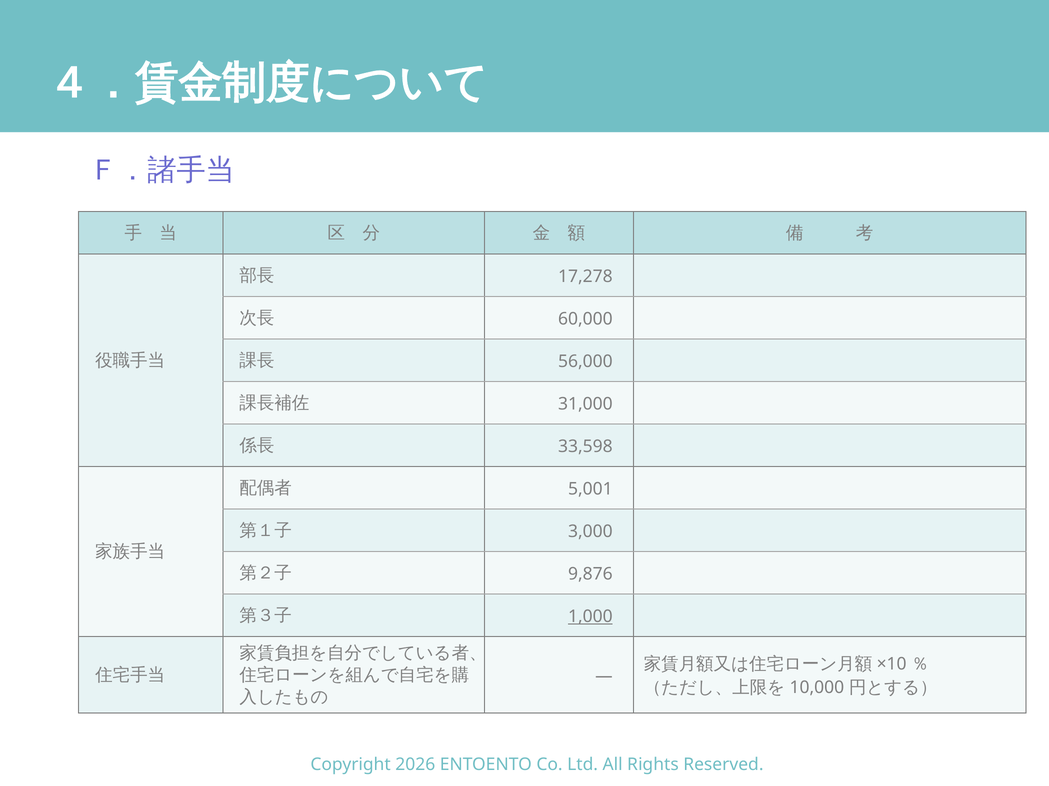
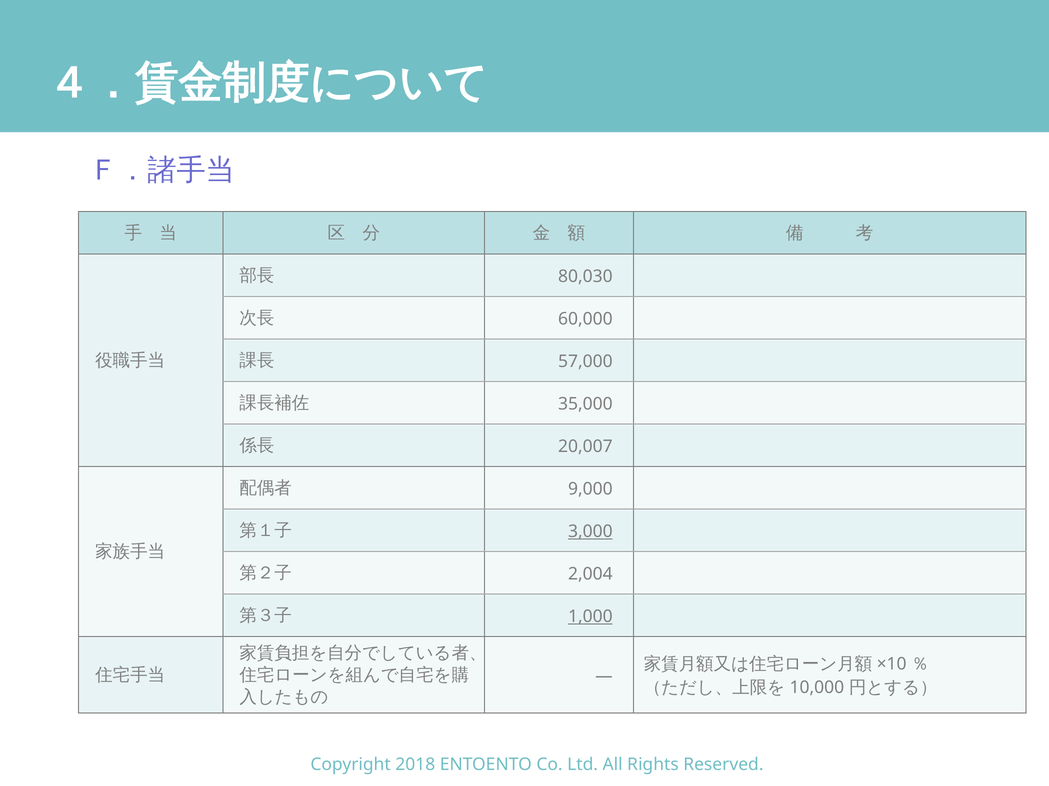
17,278: 17,278 -> 80,030 (585, 277)
56,000: 56,000 -> 57,000 (585, 362)
31,000: 31,000 -> 35,000 (585, 404)
33,598: 33,598 -> 20,007 (585, 447)
5,001: 5,001 -> 9,000 (590, 489)
3,000 underline: none -> present (590, 532)
9,876: 9,876 -> 2,004 (590, 574)
2026: 2026 -> 2018 (415, 765)
